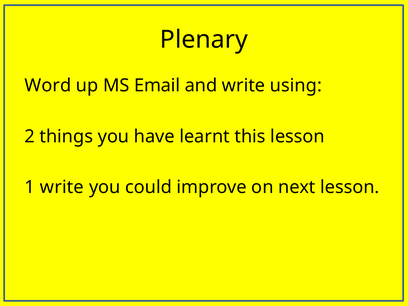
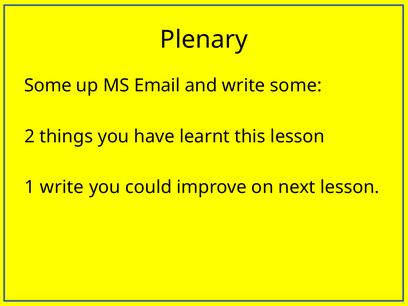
Word: Word -> Some (48, 86)
write using: using -> some (296, 86)
